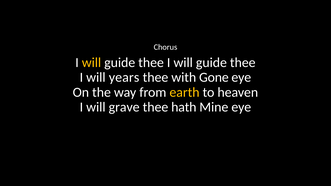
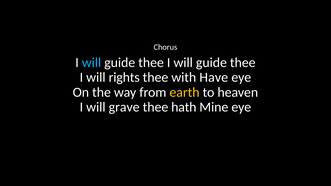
will colour: yellow -> light blue (91, 63)
years: years -> rights (124, 77)
Gone: Gone -> Have (214, 77)
